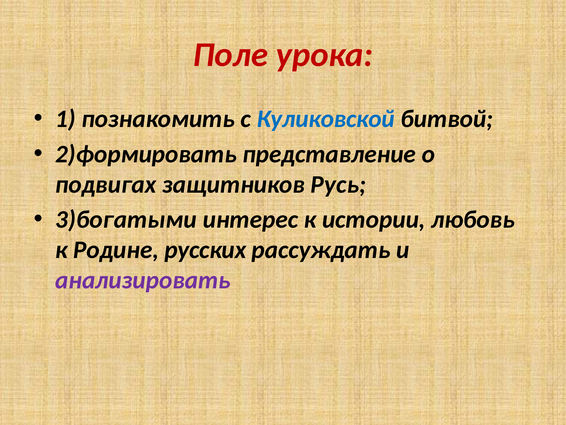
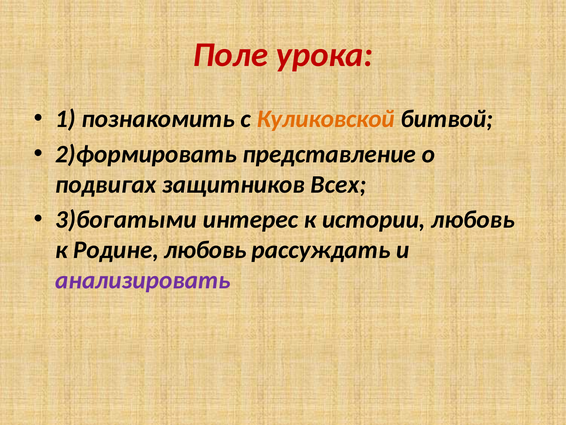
Куликовской colour: blue -> orange (326, 119)
Русь: Русь -> Всех (338, 184)
Родине русских: русских -> любовь (205, 250)
